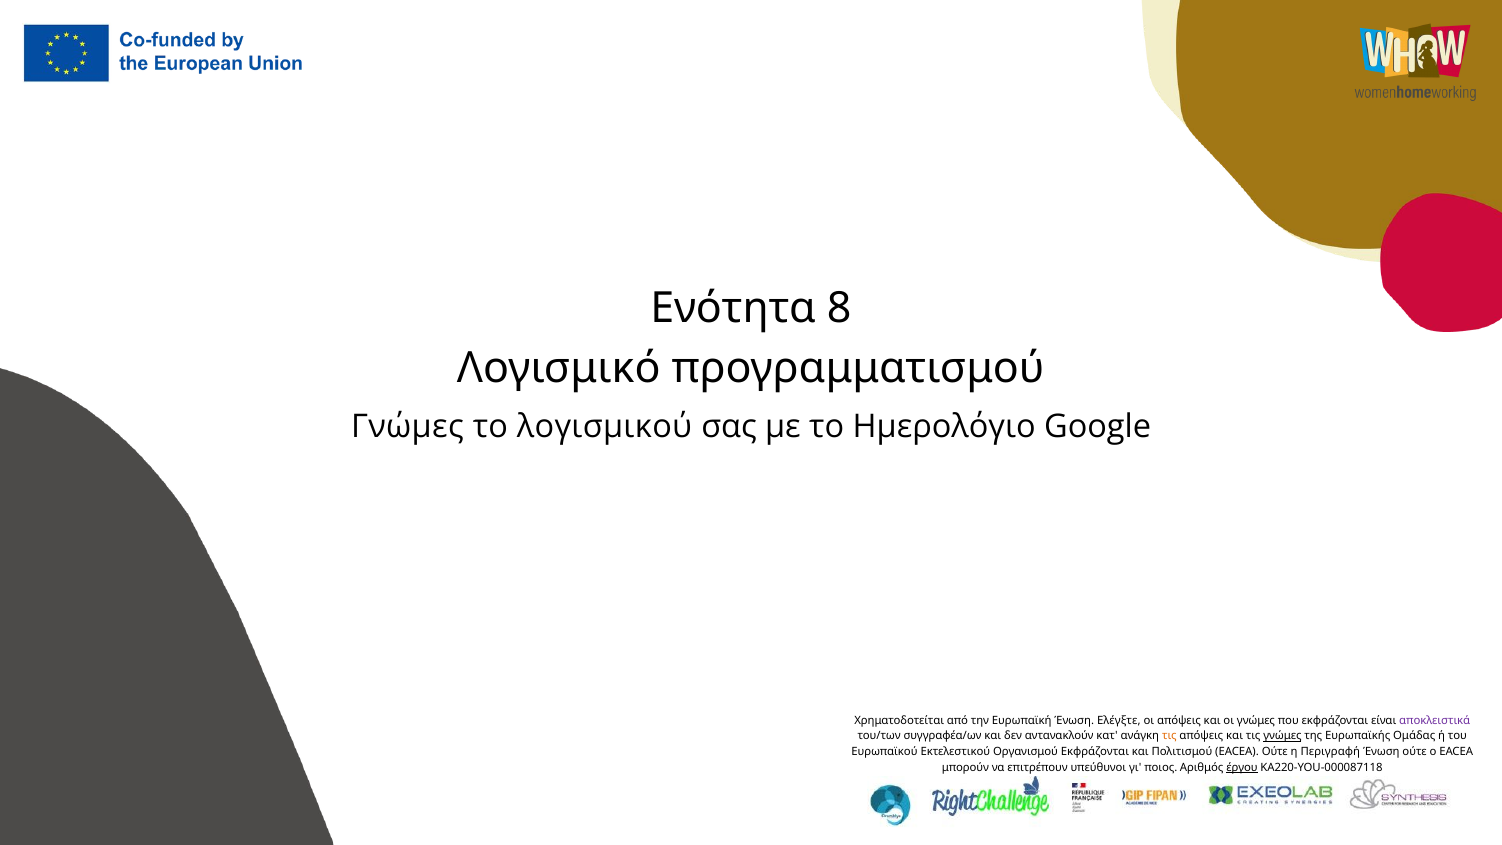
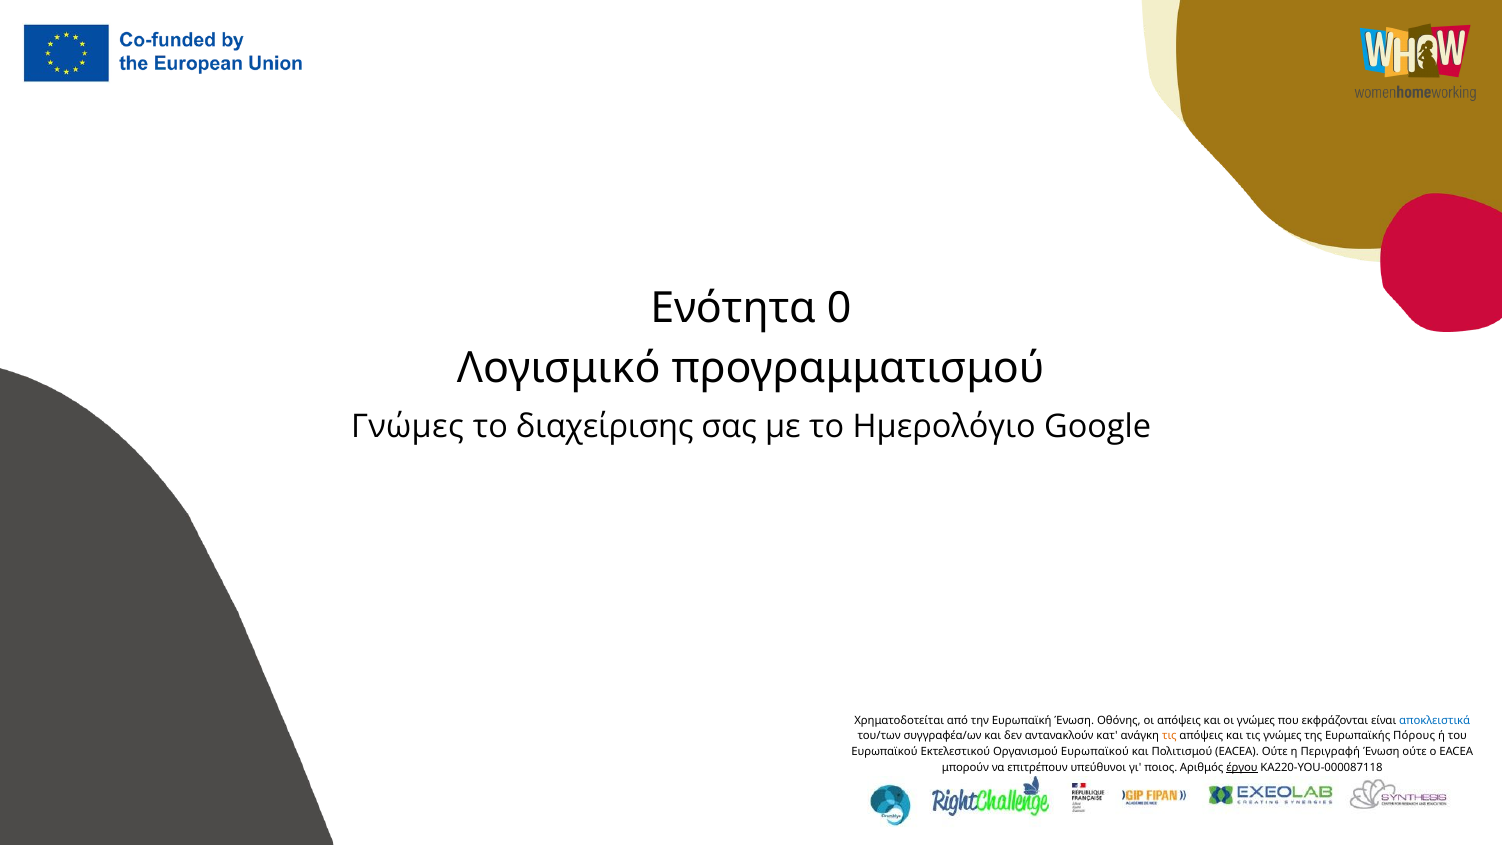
8: 8 -> 0 (839, 308)
λογισμικού: λογισμικού -> διαχείρισης (605, 427)
Ελέγξτε: Ελέγξτε -> Οθόνης (1119, 720)
αποκλειστικά colour: purple -> blue (1435, 720)
γνώμες underline: present -> none (1282, 736)
Ομάδας: Ομάδας -> Πόρους (1414, 736)
Οργανισμού Εκφράζονται: Εκφράζονται -> Ευρωπαϊκού (1095, 752)
